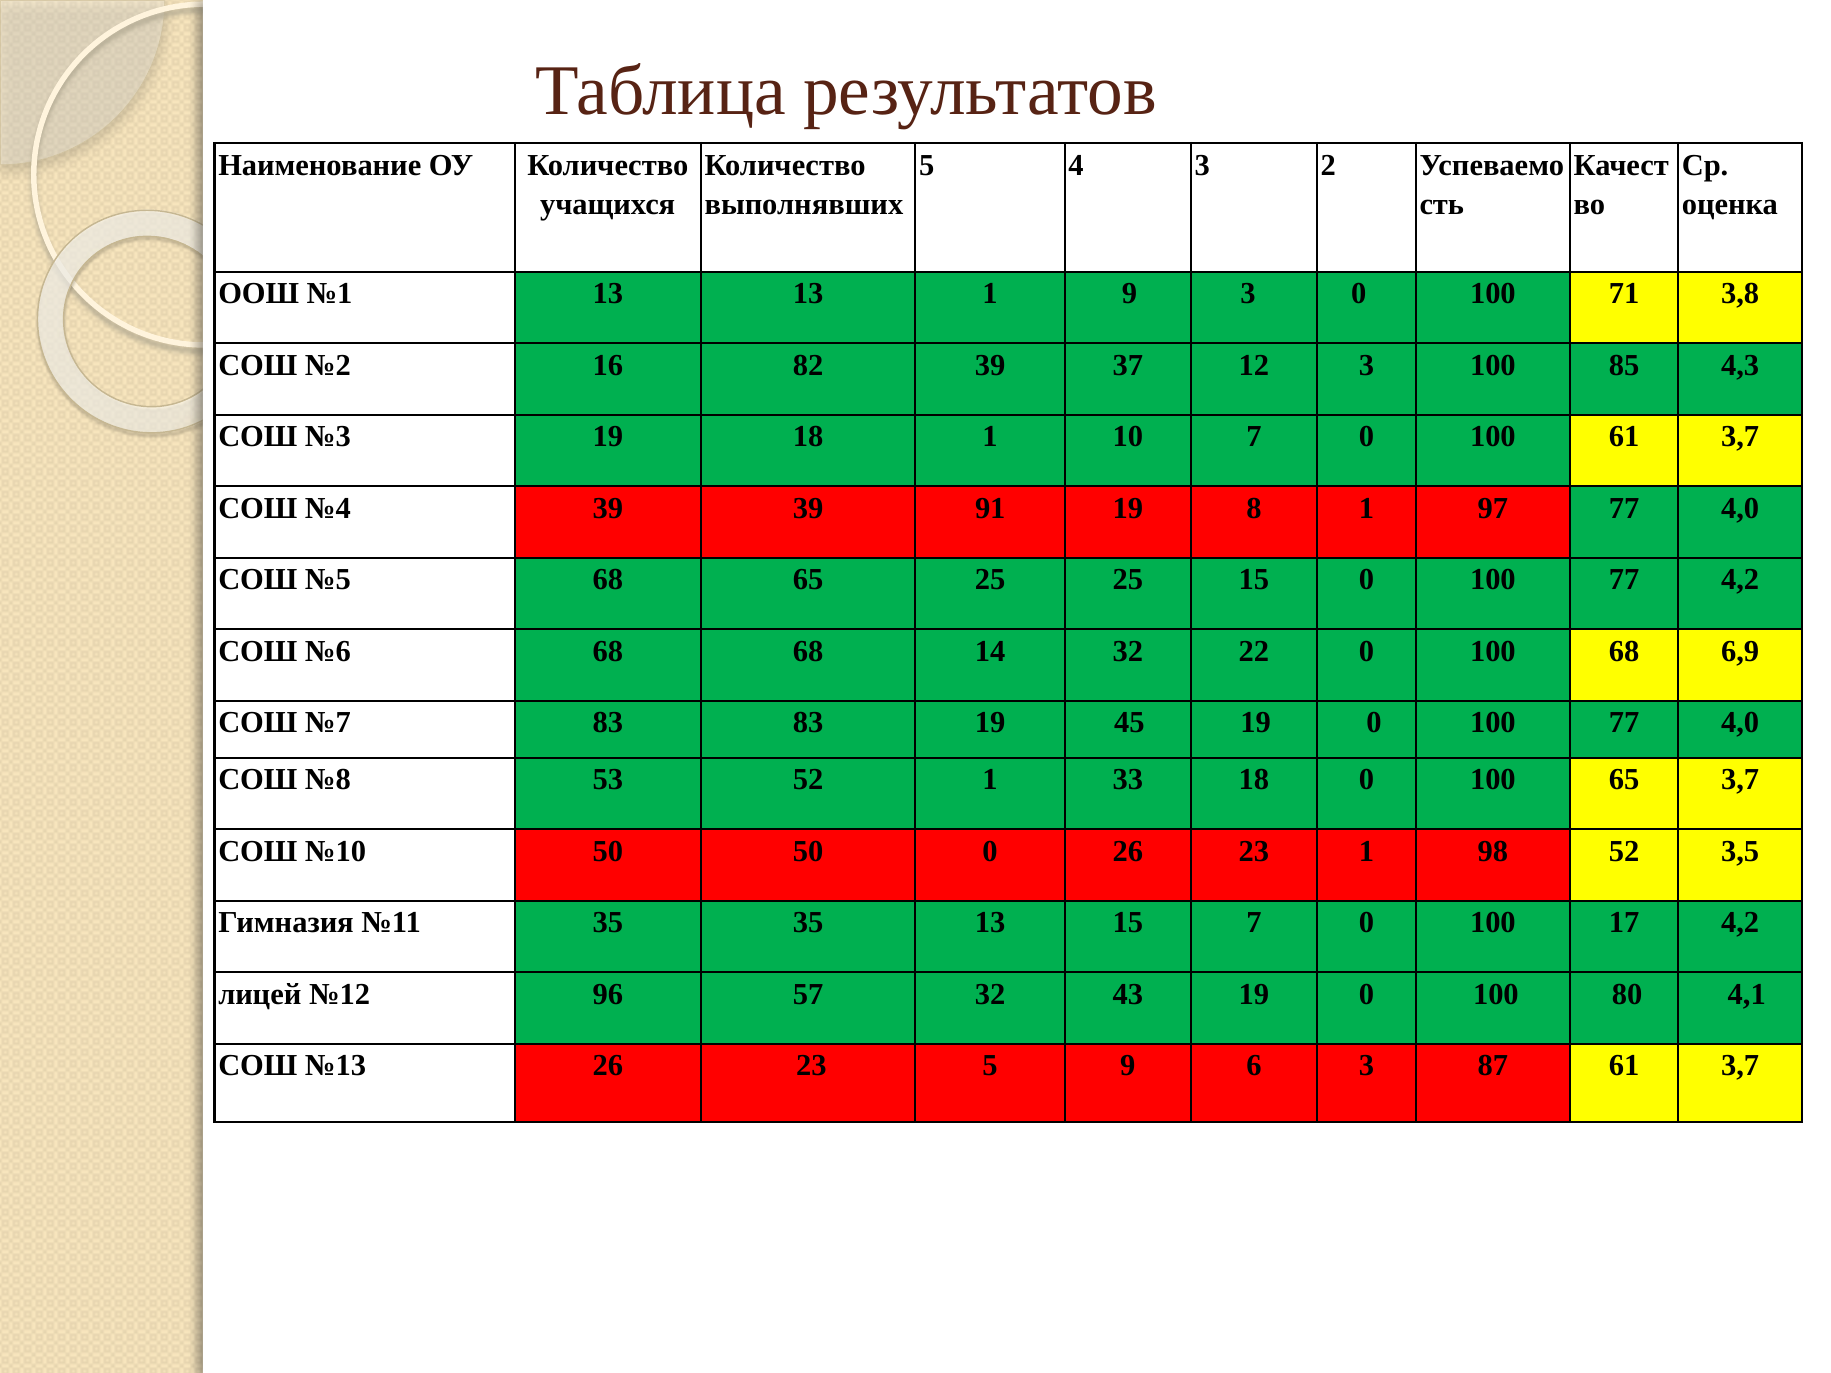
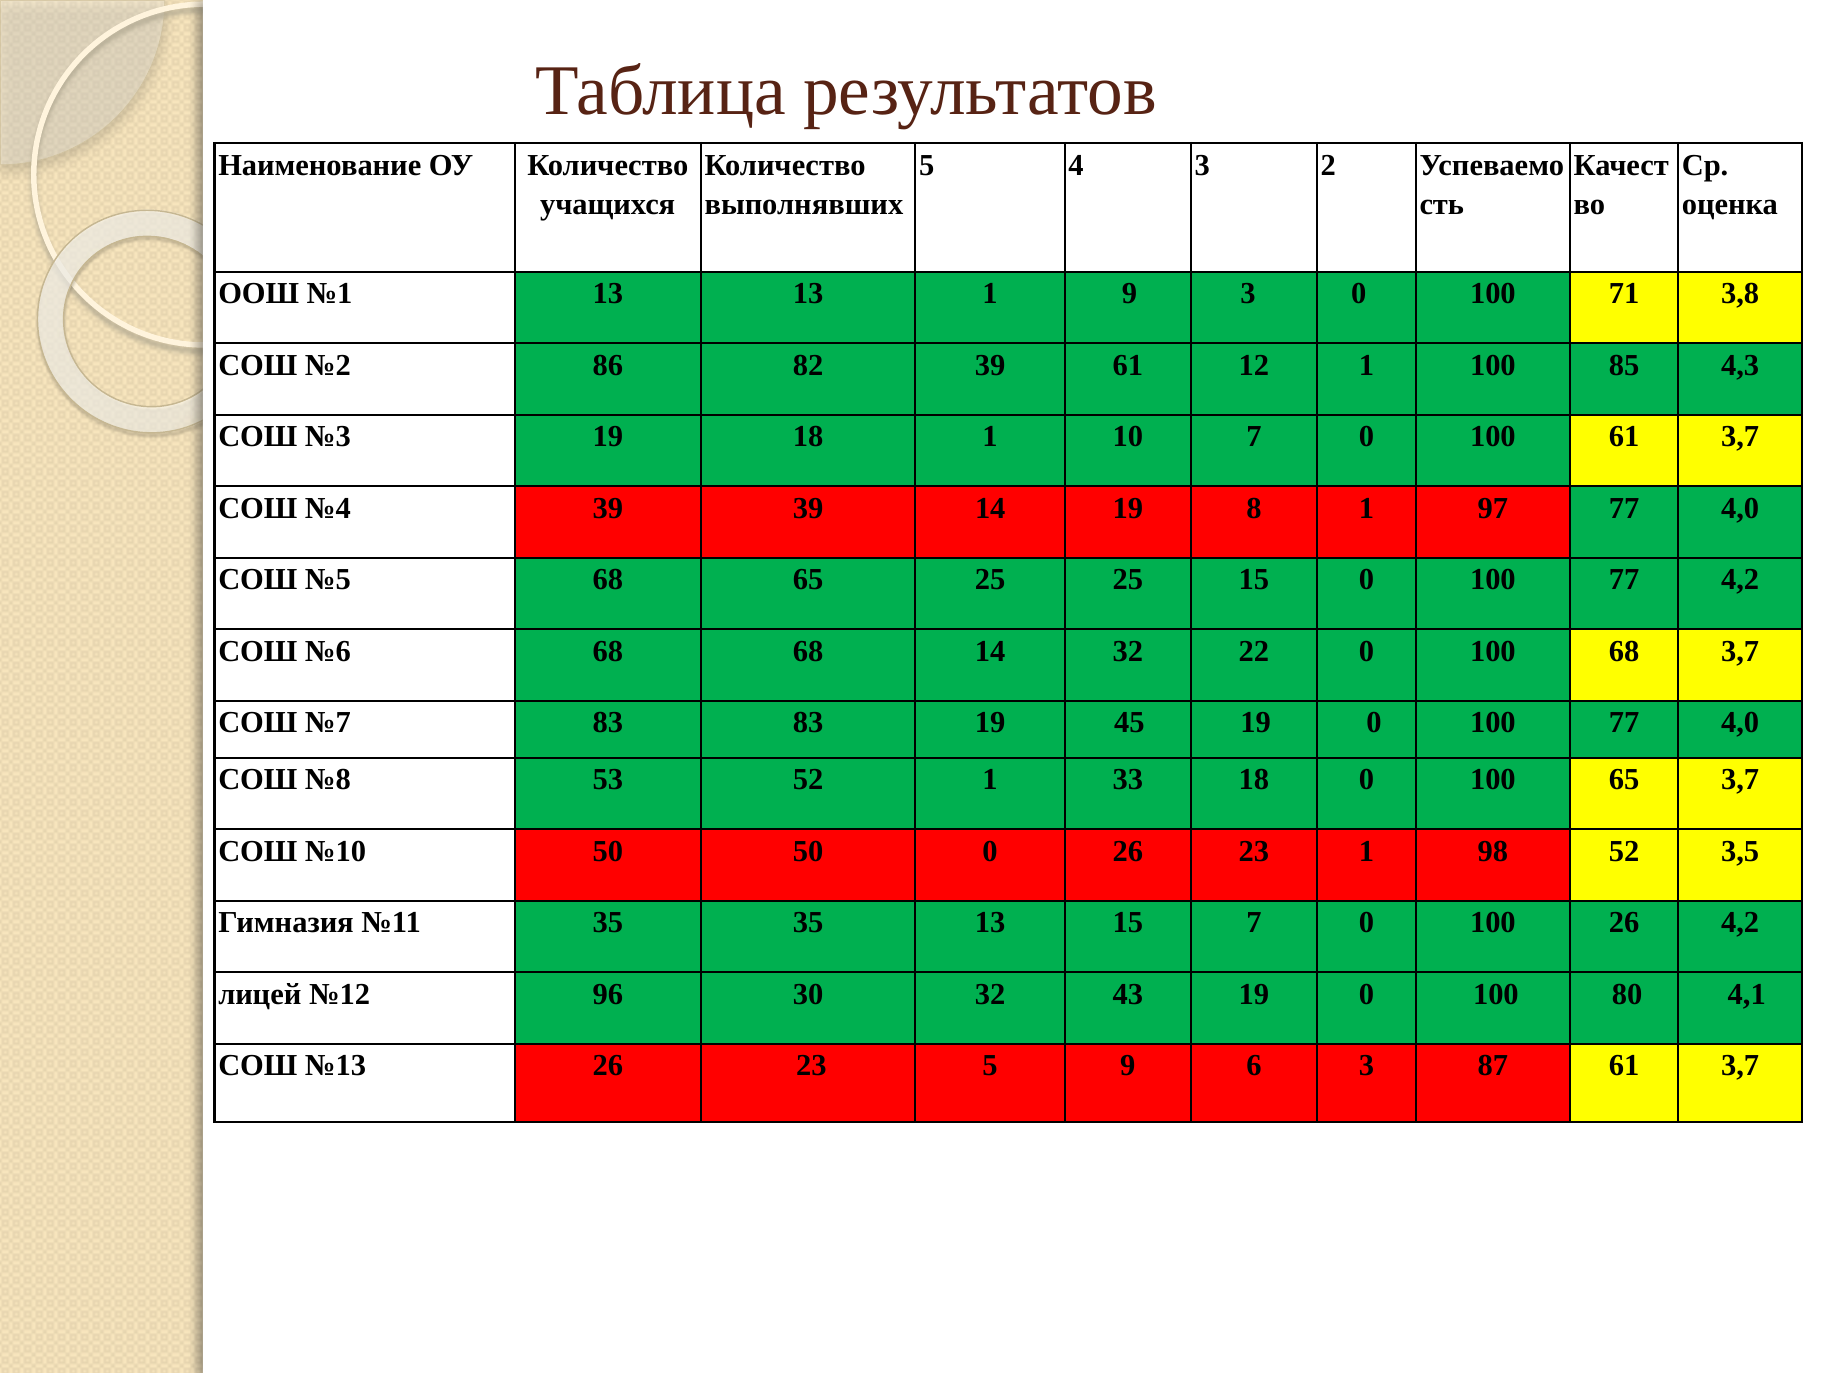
16: 16 -> 86 (608, 365)
39 37: 37 -> 61 (1128, 365)
12 3: 3 -> 1 (1366, 365)
39 91: 91 -> 14 (990, 508)
68 6,9: 6,9 -> 3,7 (1740, 651)
100 17: 17 -> 26 (1624, 923)
57: 57 -> 30 (808, 995)
